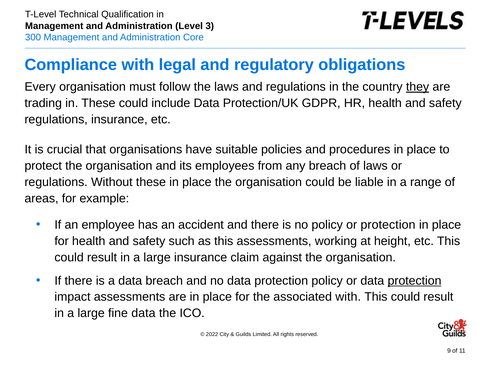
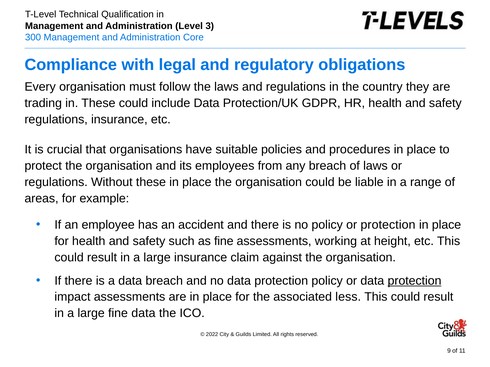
they underline: present -> none (418, 87)
as this: this -> fine (224, 242)
associated with: with -> less (348, 297)
